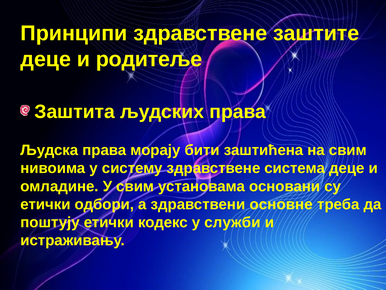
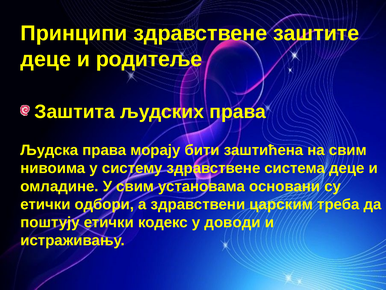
основне: основне -> царским (281, 204)
служби: служби -> доводи (233, 222)
